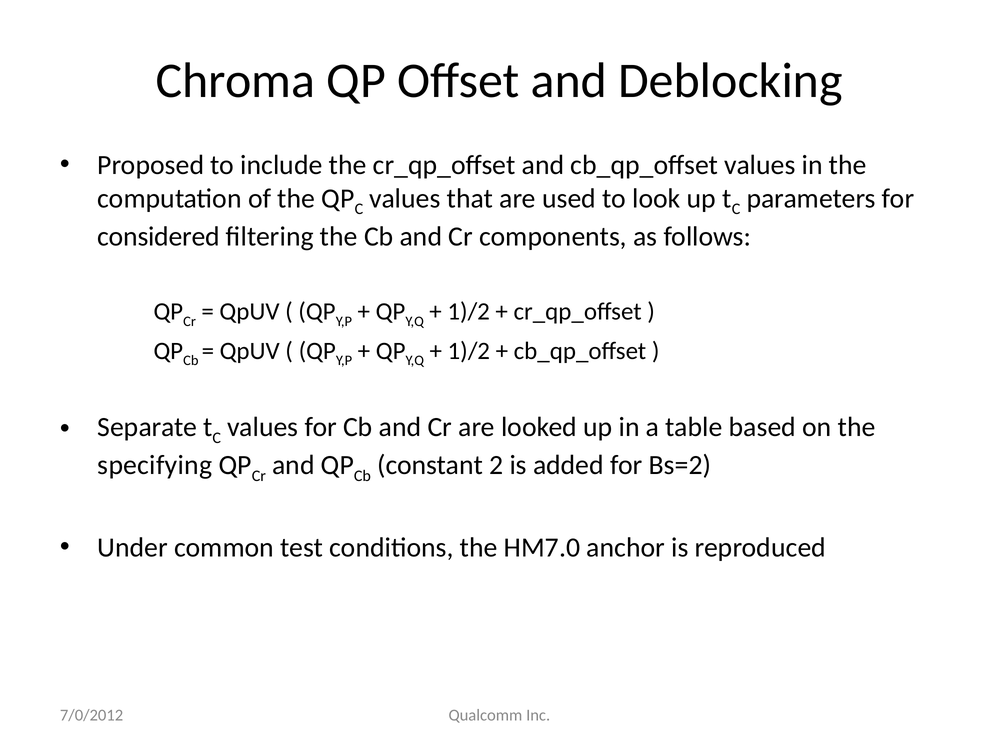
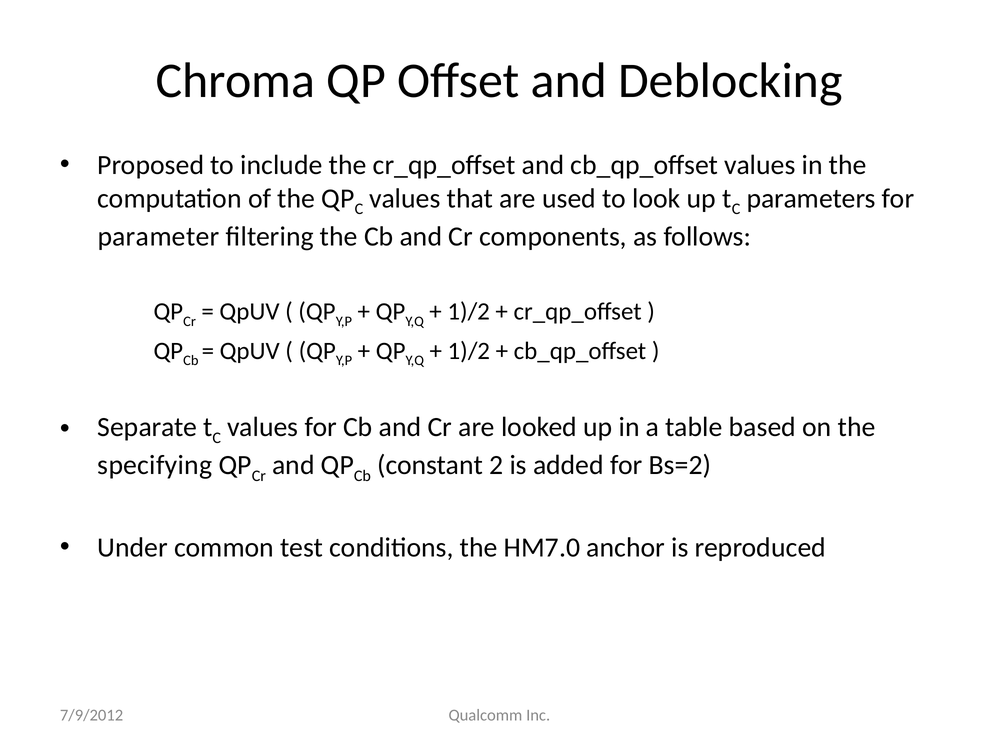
considered: considered -> parameter (158, 236)
7/0/2012: 7/0/2012 -> 7/9/2012 (92, 716)
